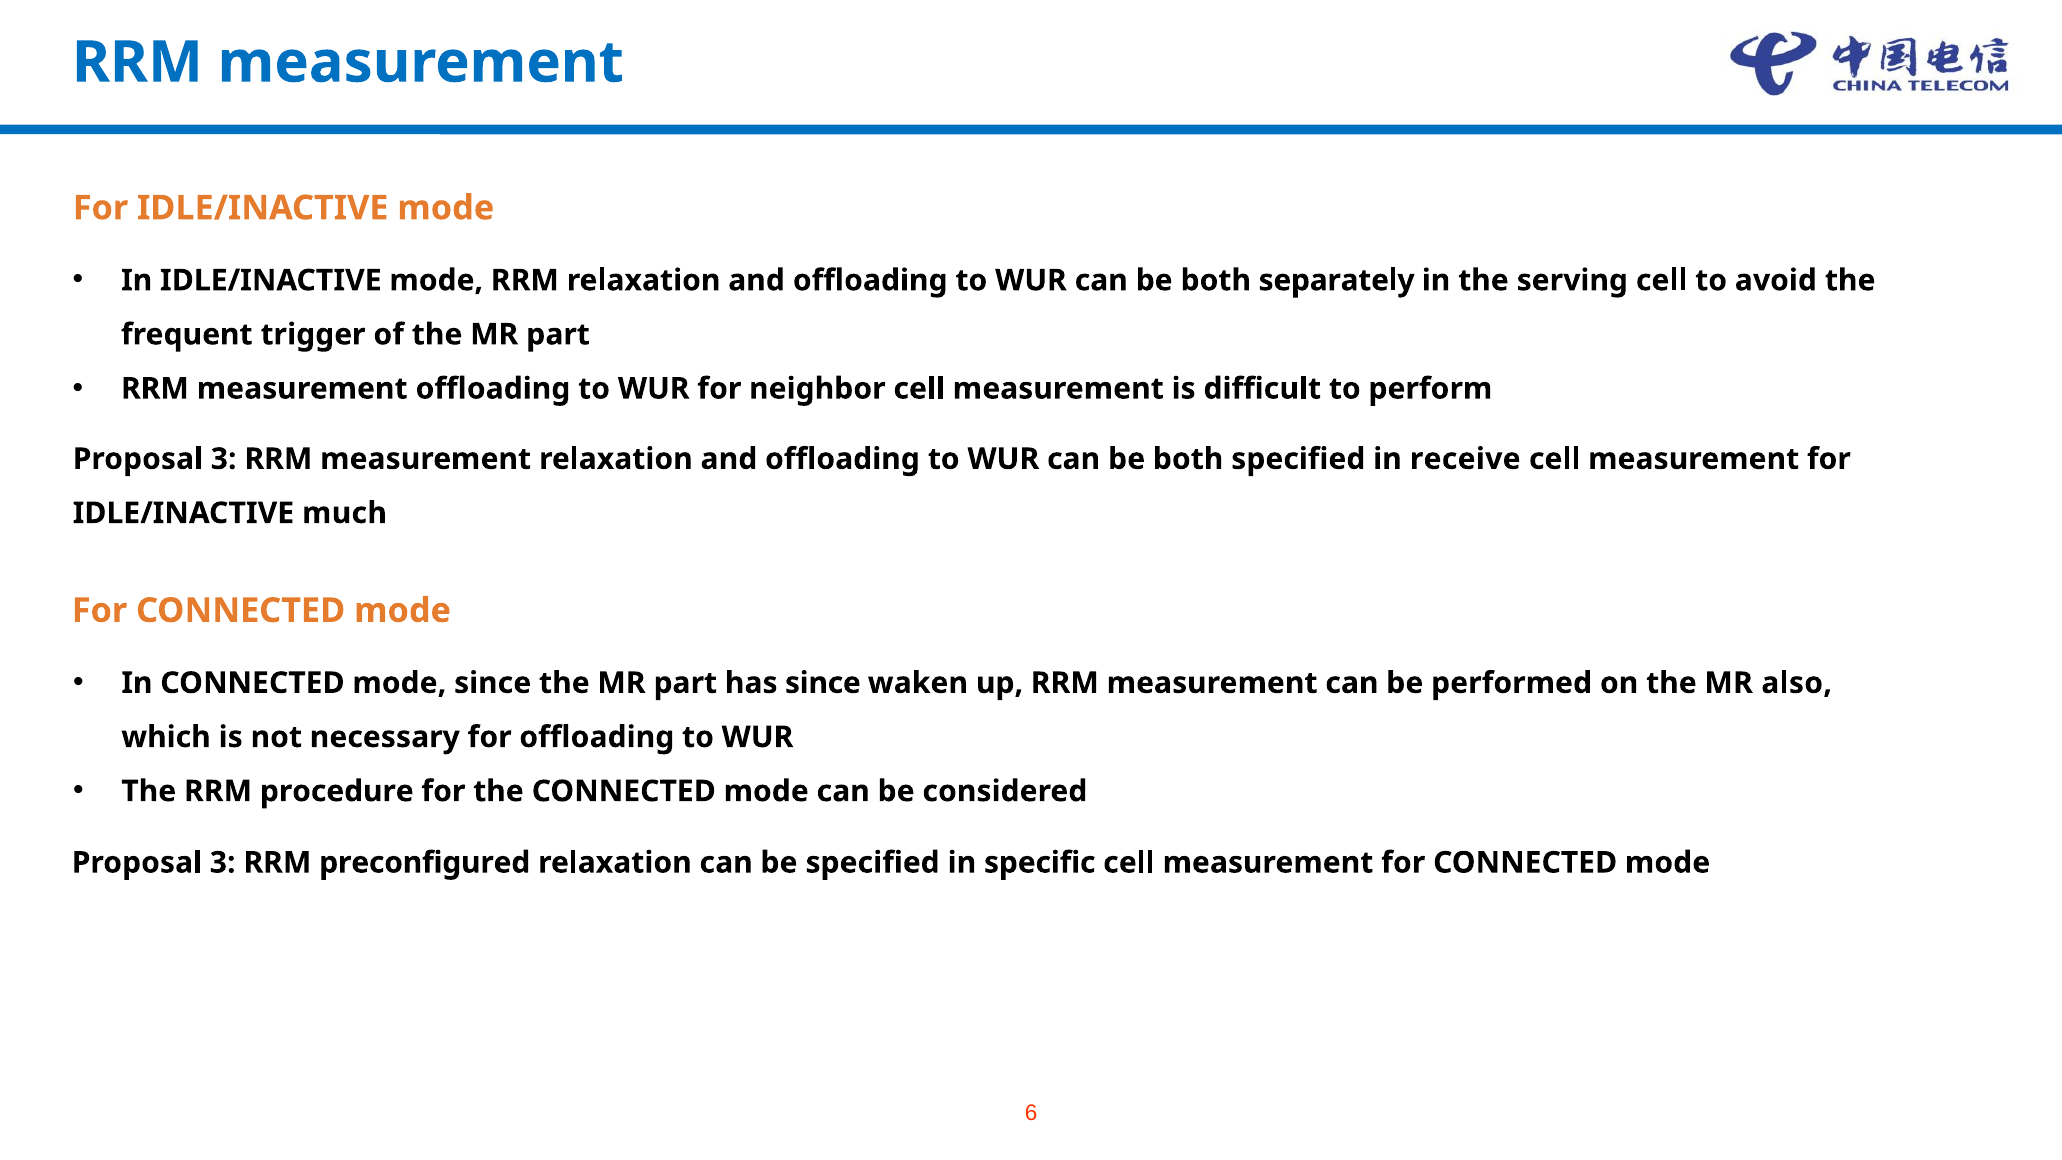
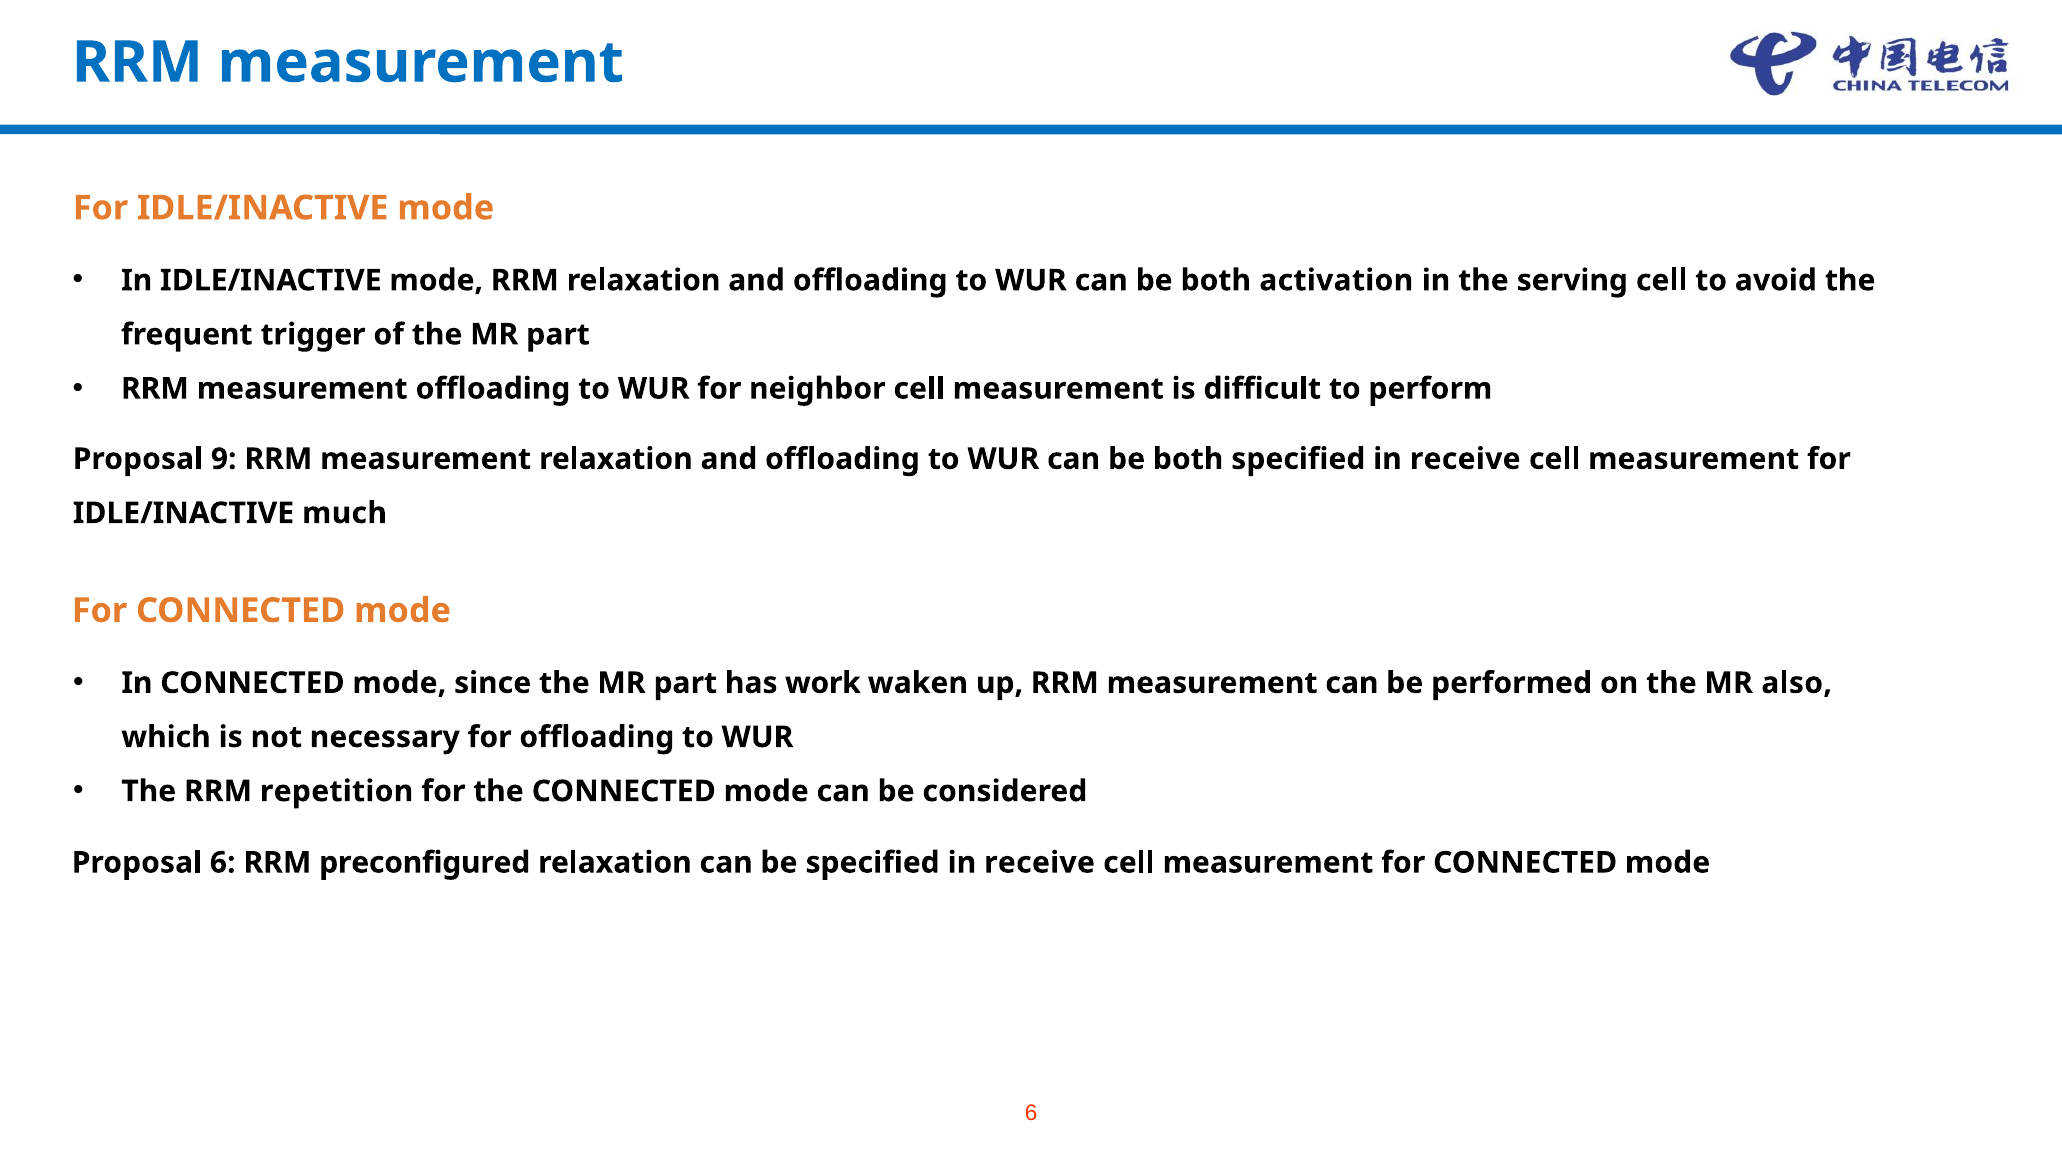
separately: separately -> activation (1336, 280)
3: 3 -> 9 (224, 459)
has since: since -> work (823, 683)
procedure: procedure -> repetition (337, 791)
3: 3 -> 6 (223, 863)
be specified in specific: specific -> receive (1039, 863)
